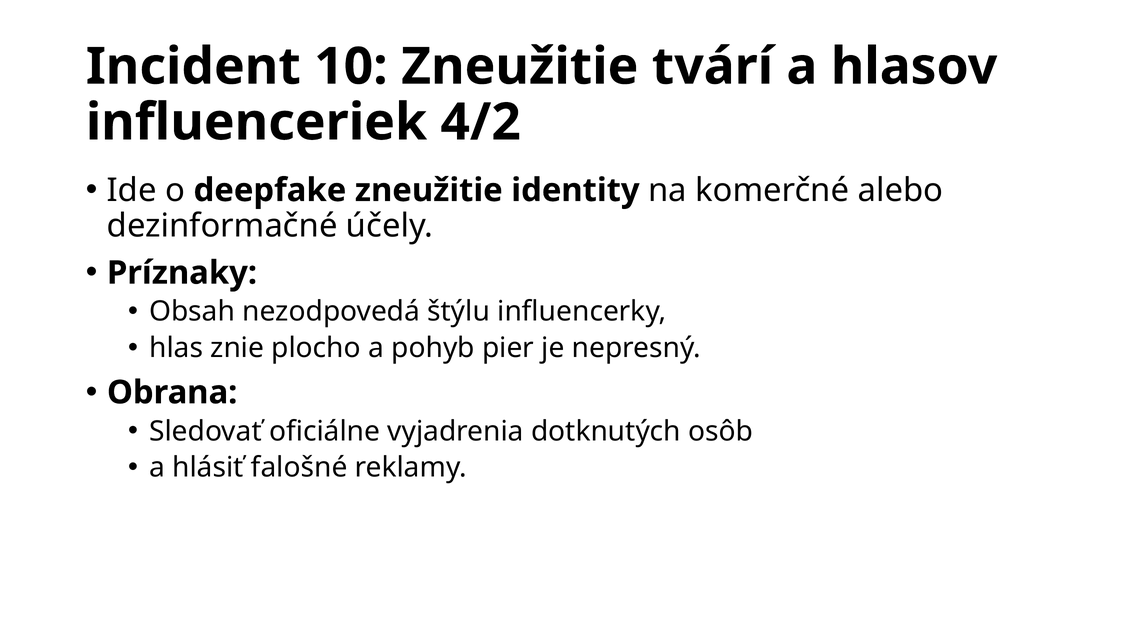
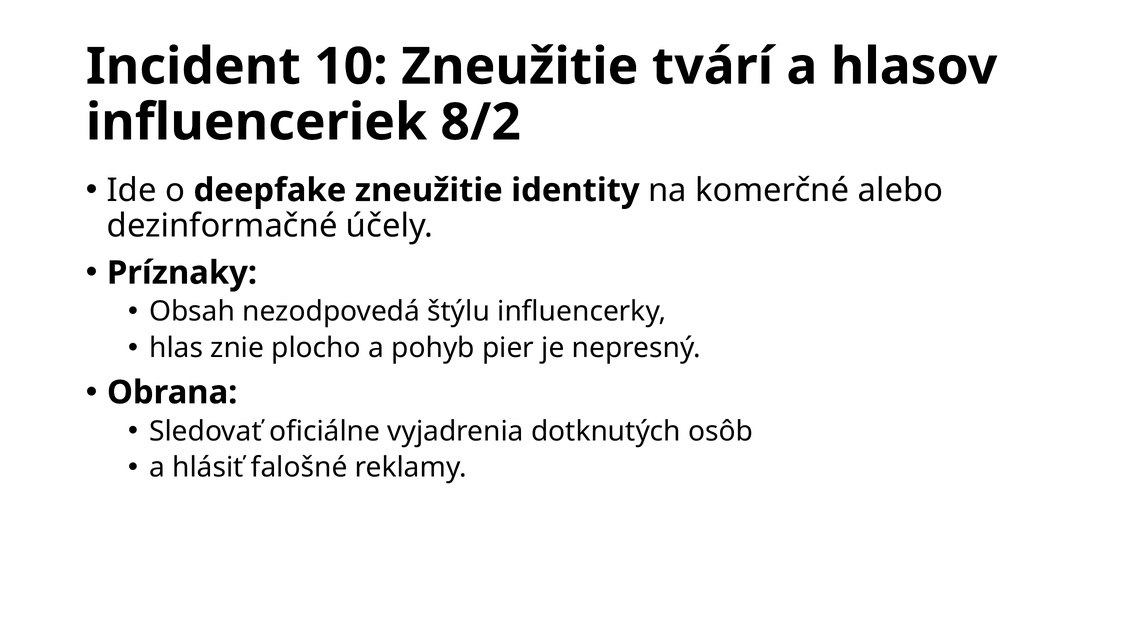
4/2: 4/2 -> 8/2 (481, 122)
